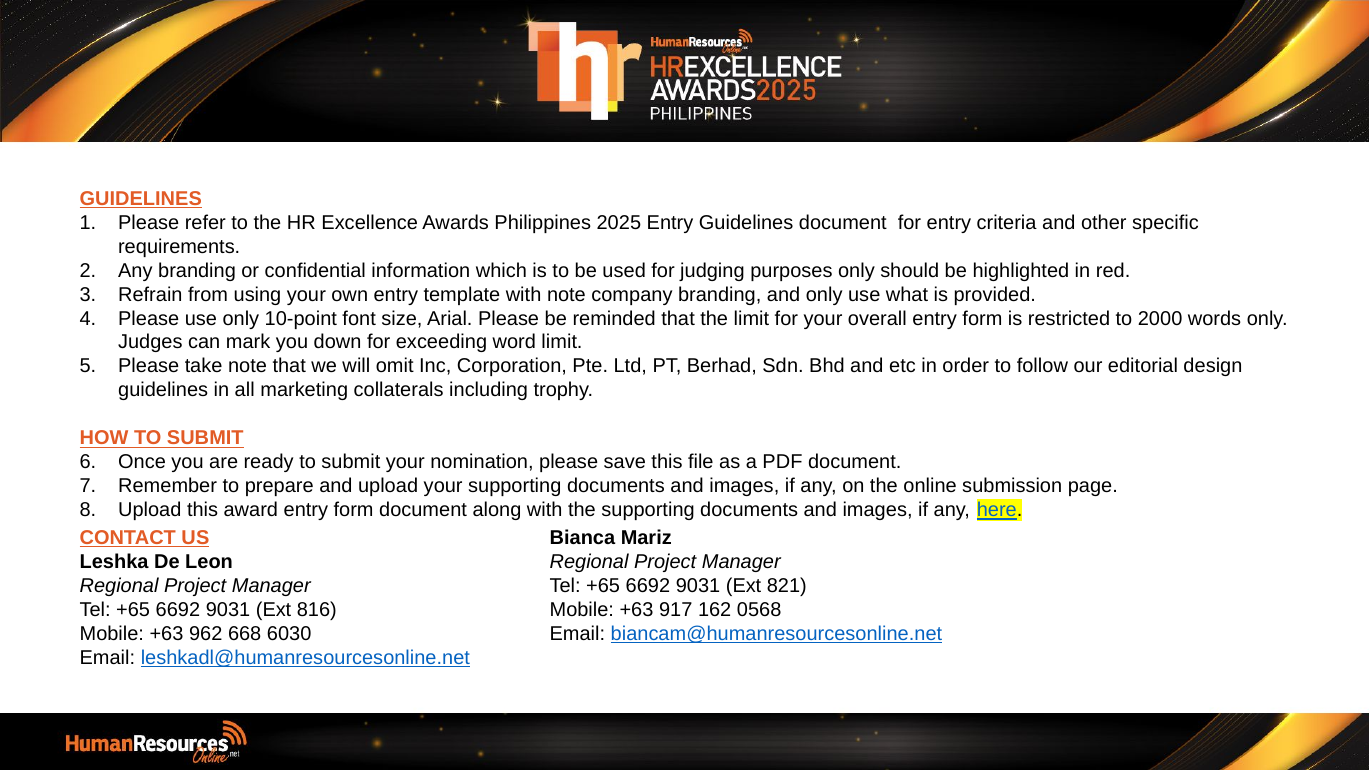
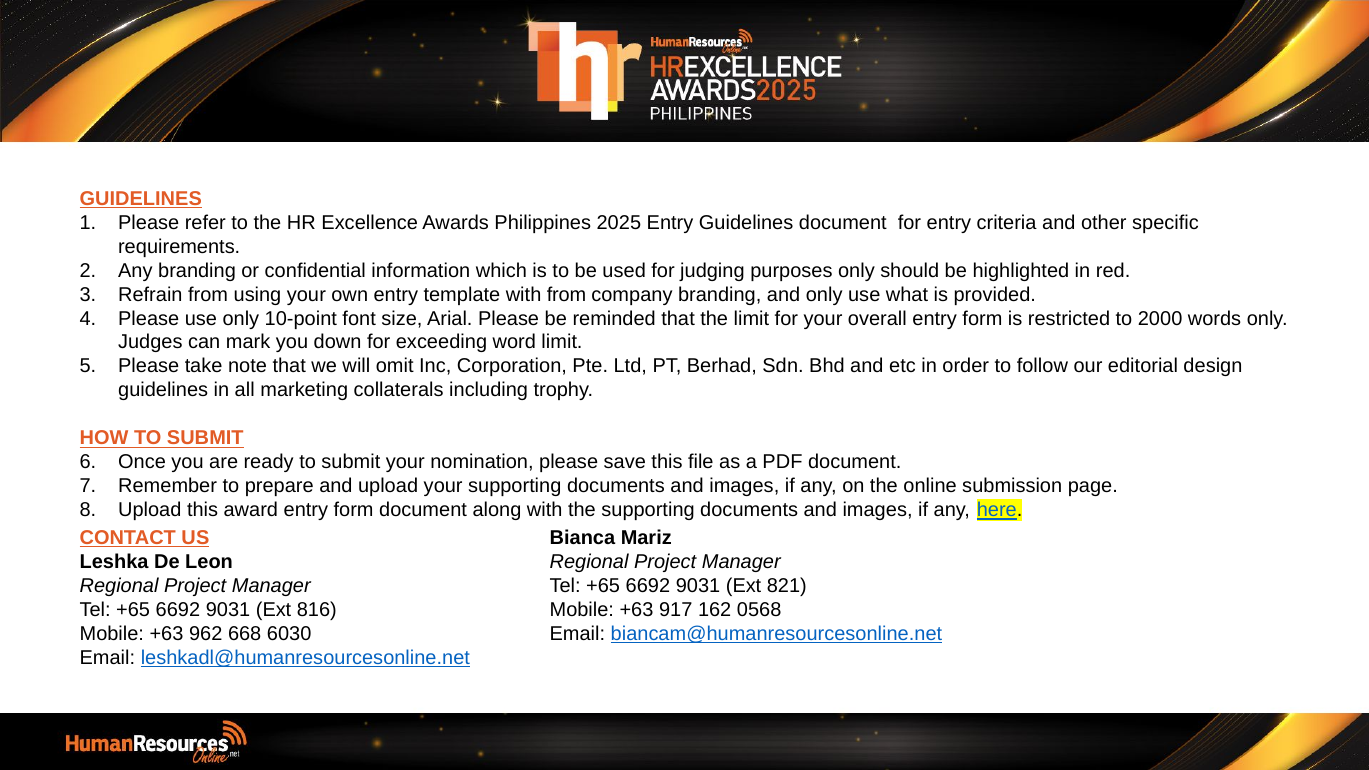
with note: note -> from (567, 294)
